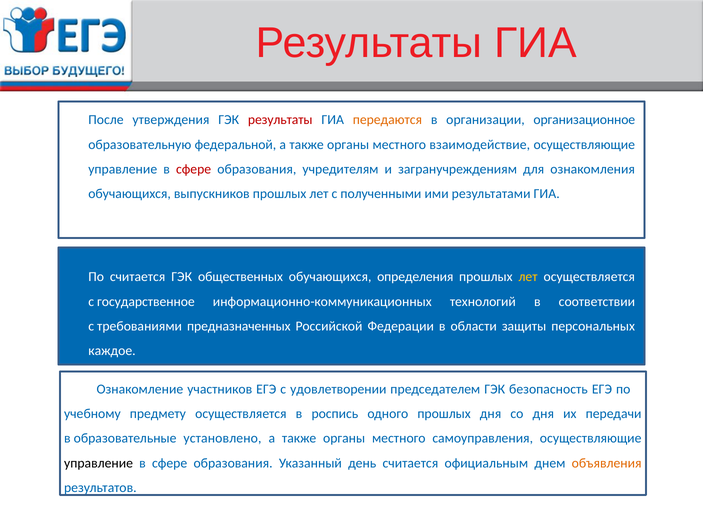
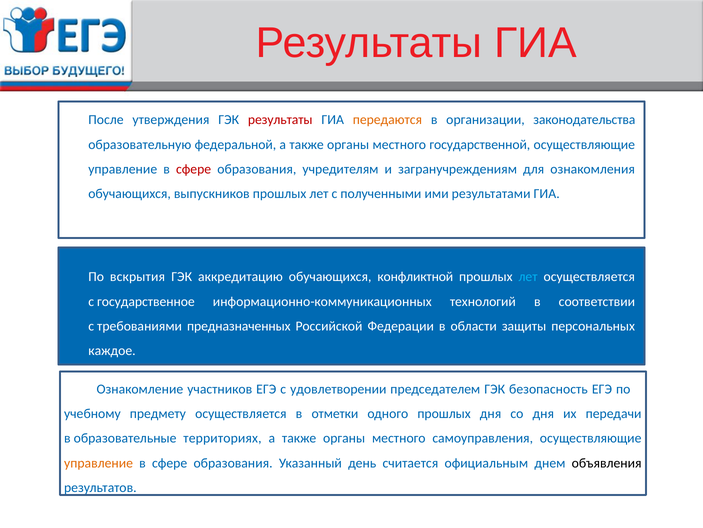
организационное: организационное -> законодательства (584, 120)
взаимодействие: взаимодействие -> государственной (480, 144)
По считается: считается -> вскрытия (138, 276)
общественных: общественных -> аккредитацию (240, 276)
определения: определения -> конфликтной (415, 276)
лет colour: yellow -> light blue (528, 276)
роспись: роспись -> отметки (335, 413)
установлено: установлено -> территориях (222, 438)
управление colour: black -> orange (99, 462)
объявления colour: orange -> black (607, 462)
